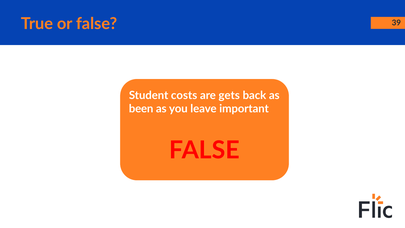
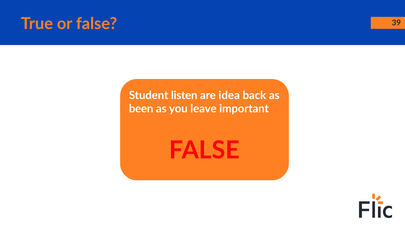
costs: costs -> listen (184, 95)
gets: gets -> idea (229, 95)
